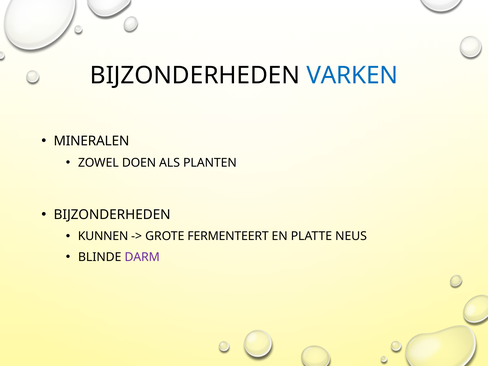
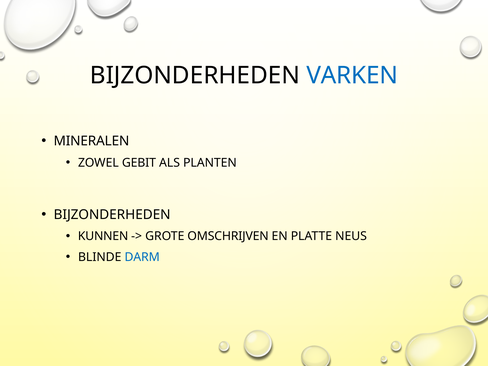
DOEN: DOEN -> GEBIT (139, 163)
FERMENTEERT: FERMENTEERT -> OMSCHRIJVEN (228, 236)
DARM colour: purple -> blue (142, 257)
